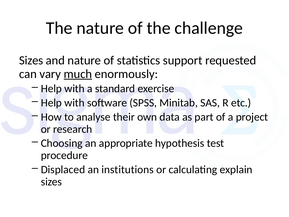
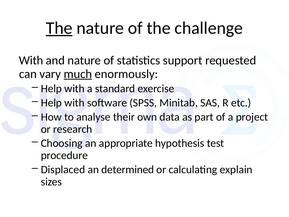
The underline: none -> present (59, 28)
Sizes: Sizes -> With (31, 60)
institutions: institutions -> determined (128, 169)
